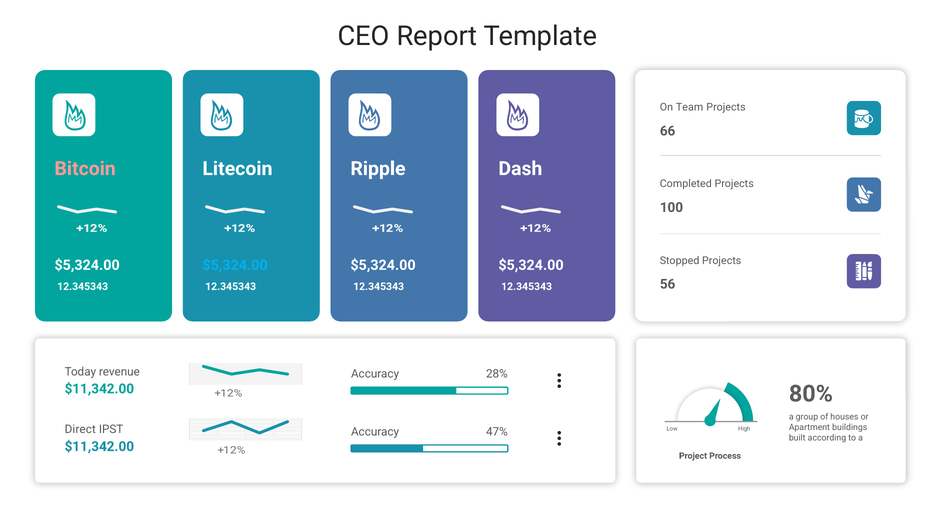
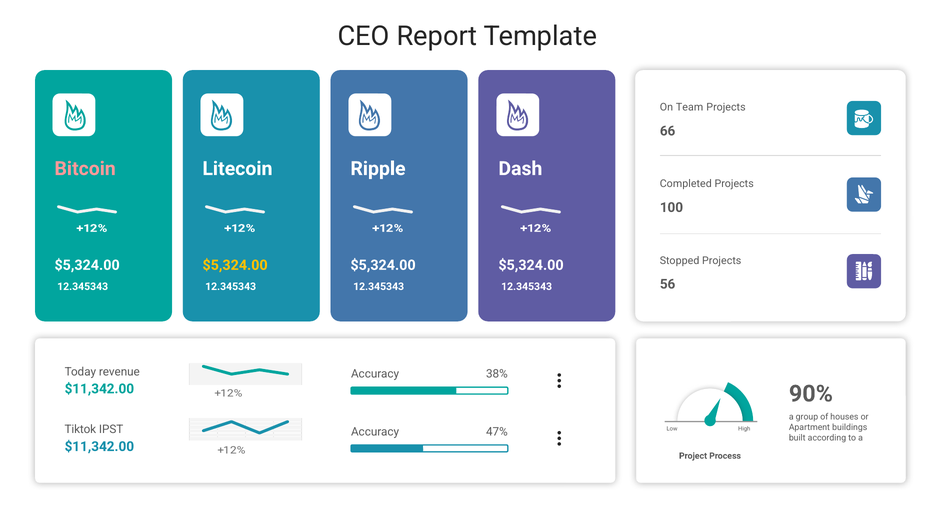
$5,324.00 colour: light blue -> yellow (235, 265)
28%: 28% -> 38% (497, 374)
80%: 80% -> 90% (811, 394)
Direct: Direct -> Tiktok (80, 430)
